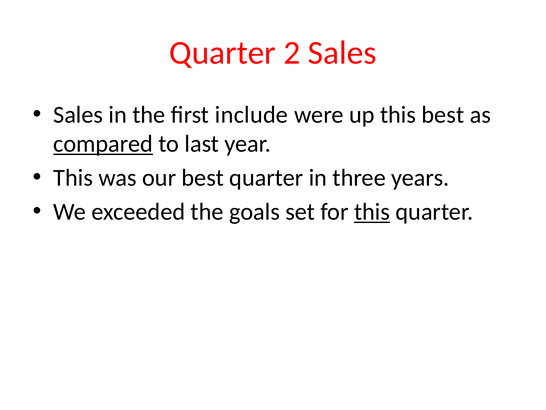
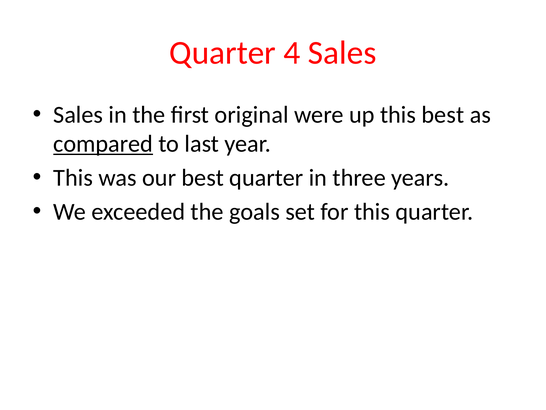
2: 2 -> 4 (292, 53)
include: include -> original (252, 115)
this underline: present -> none (372, 212)
